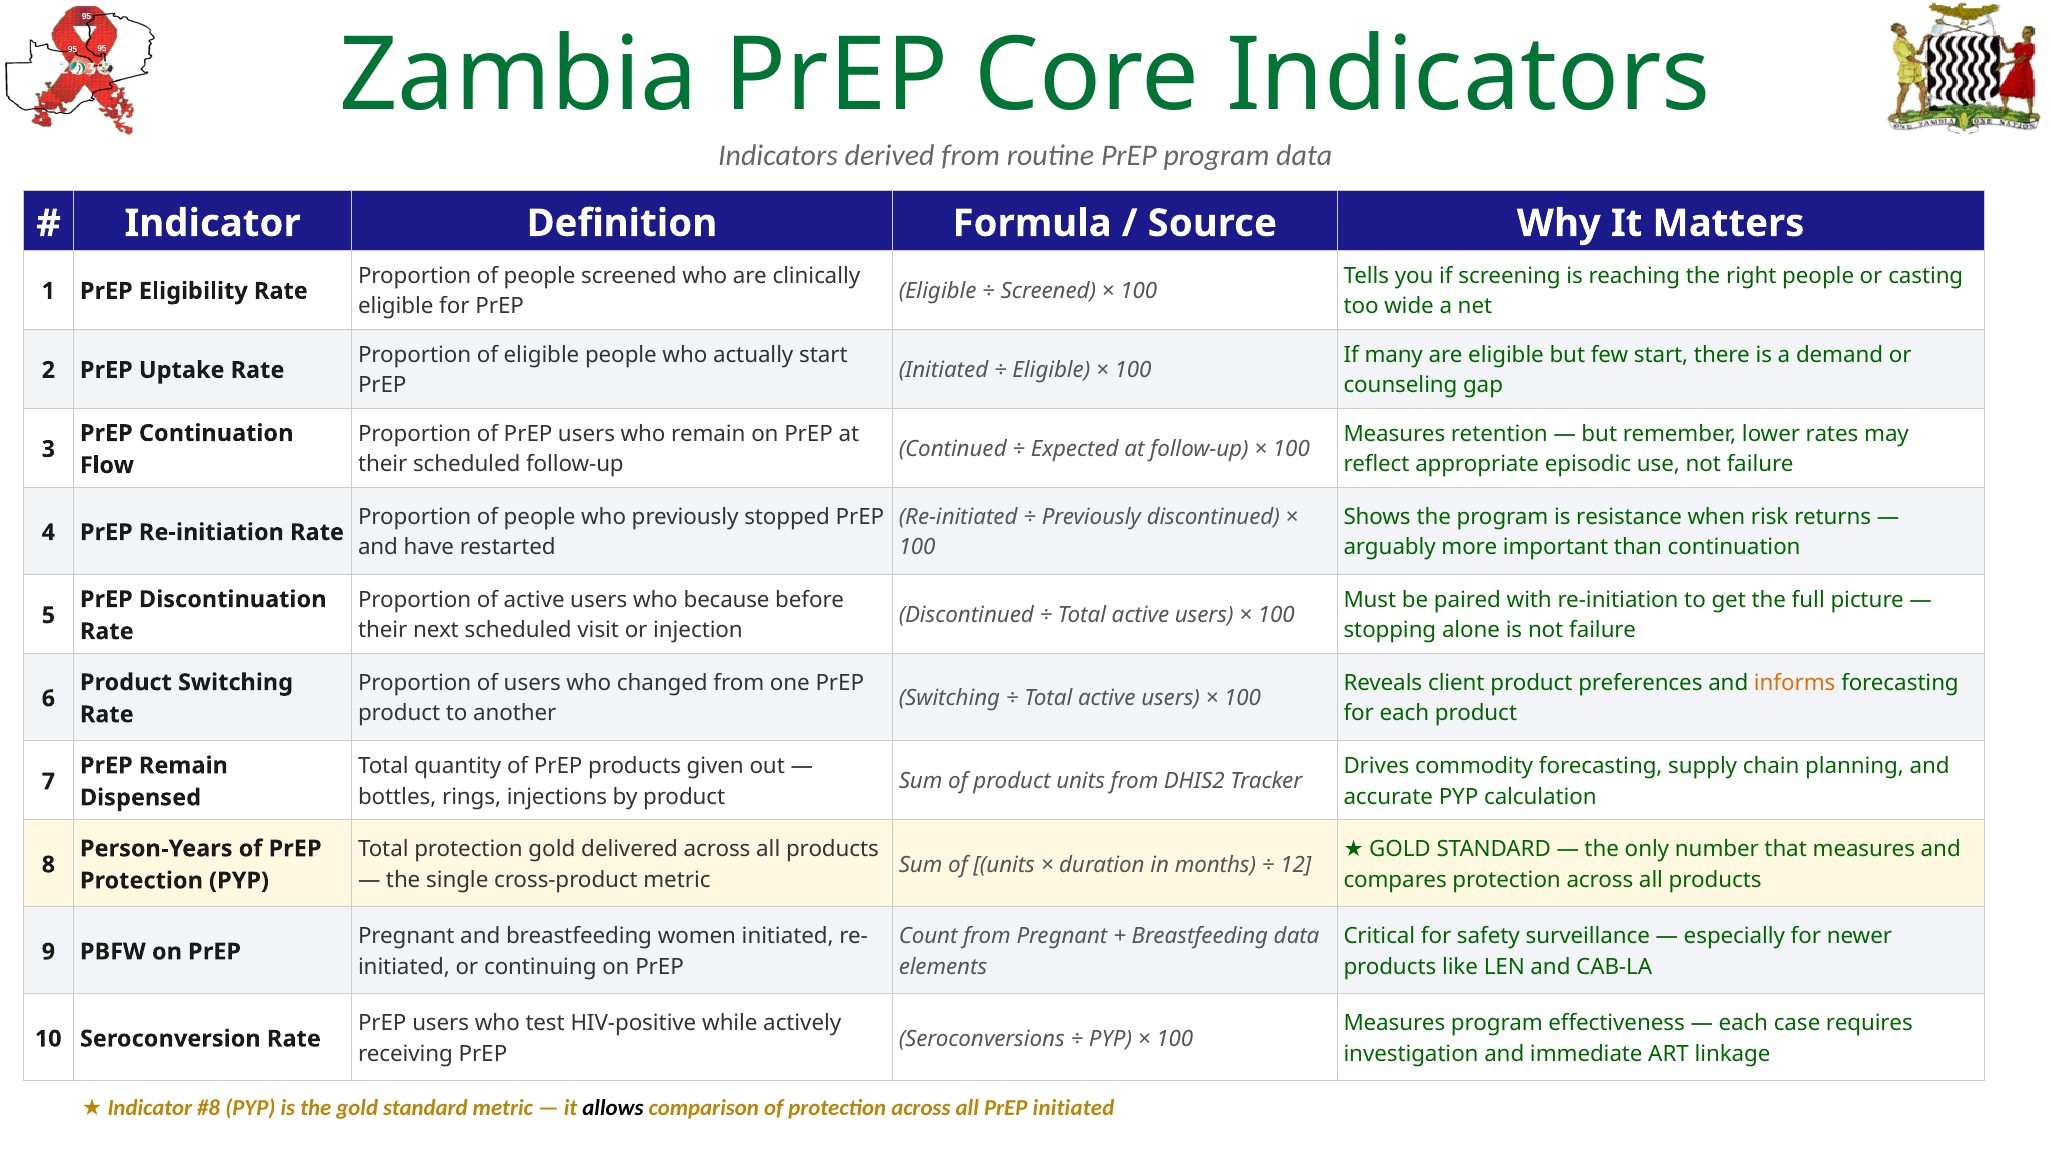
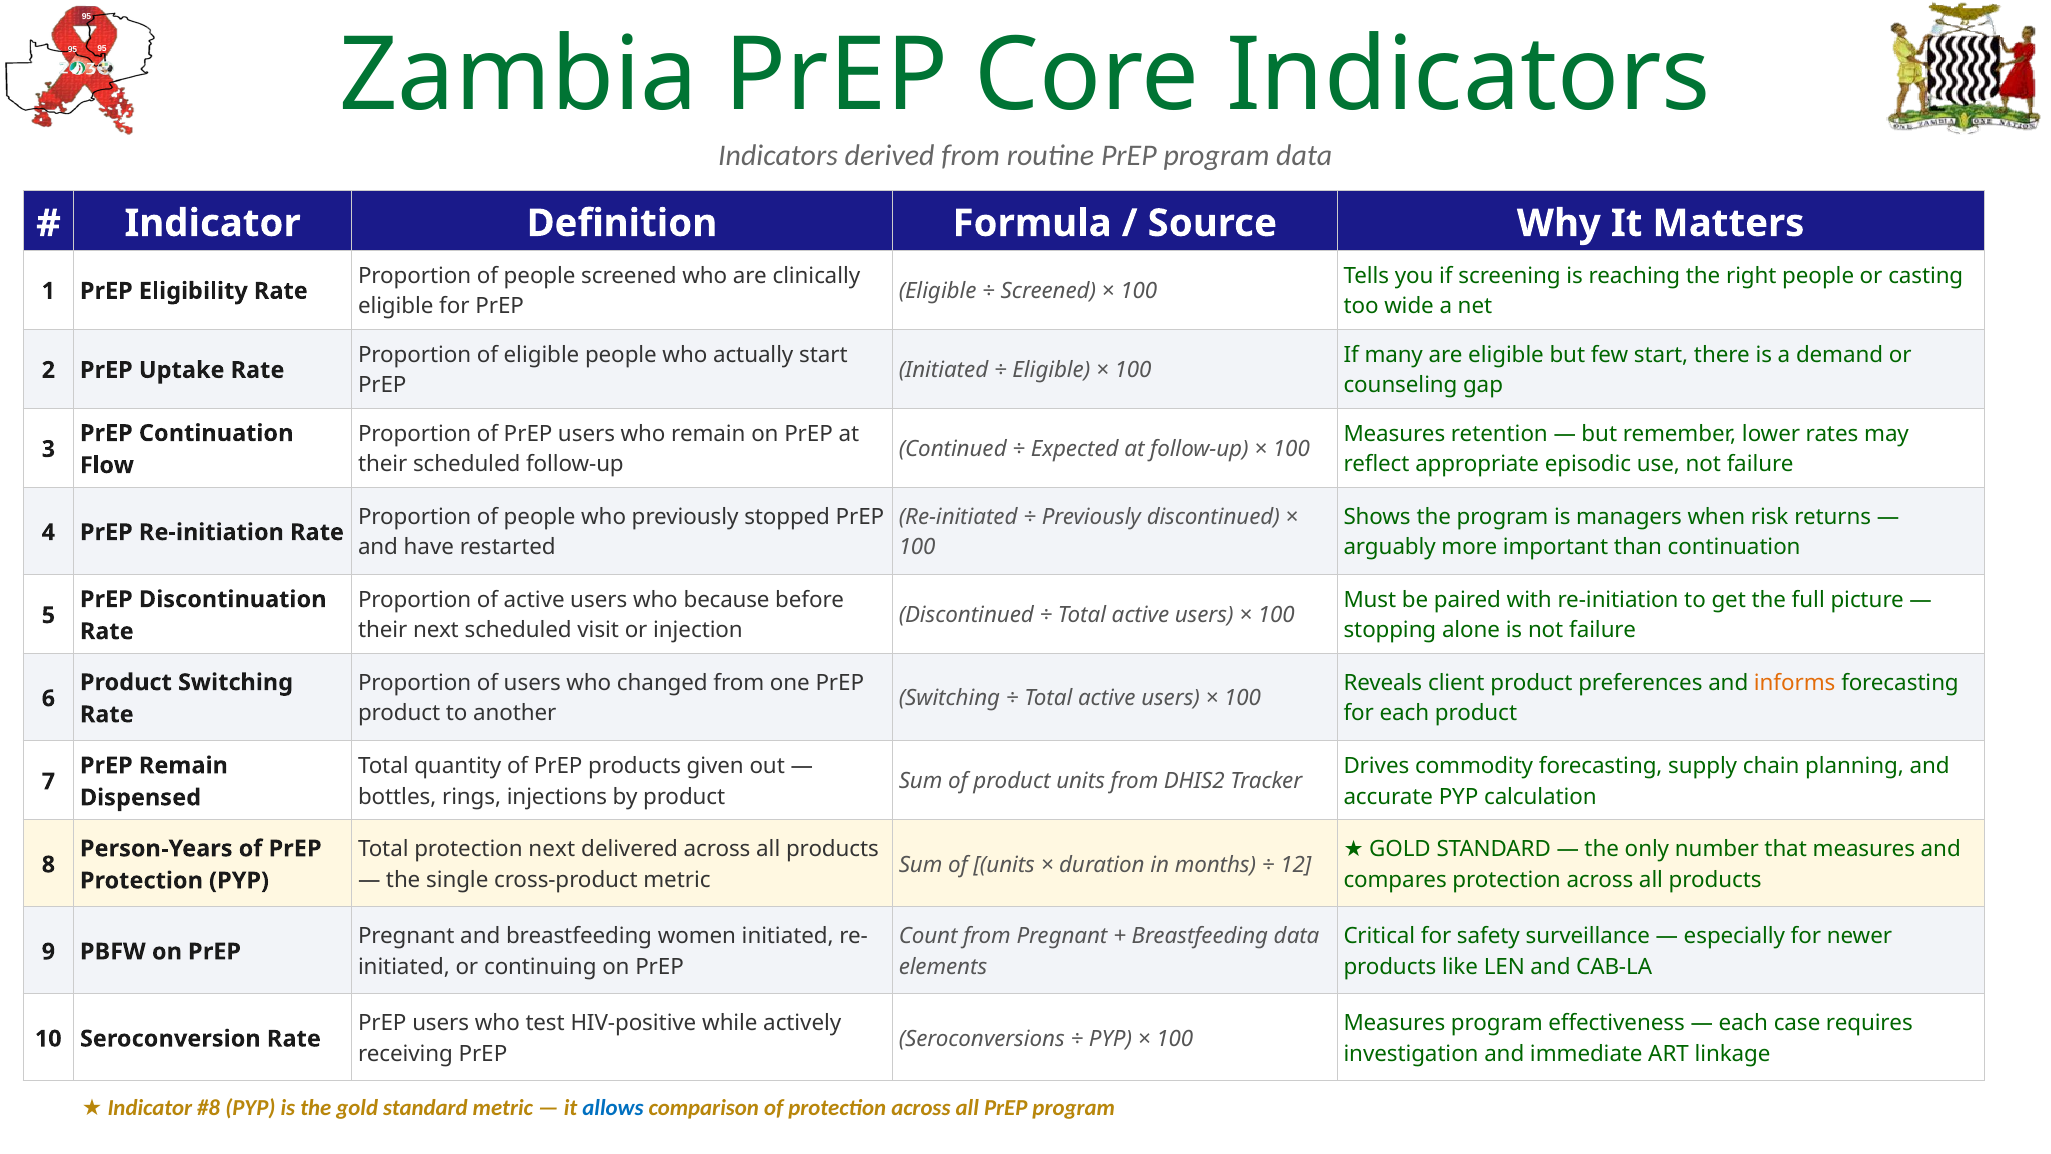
resistance: resistance -> managers (1629, 517)
protection gold: gold -> next (552, 849)
allows colour: black -> blue (613, 1108)
all PrEP initiated: initiated -> program (1074, 1108)
